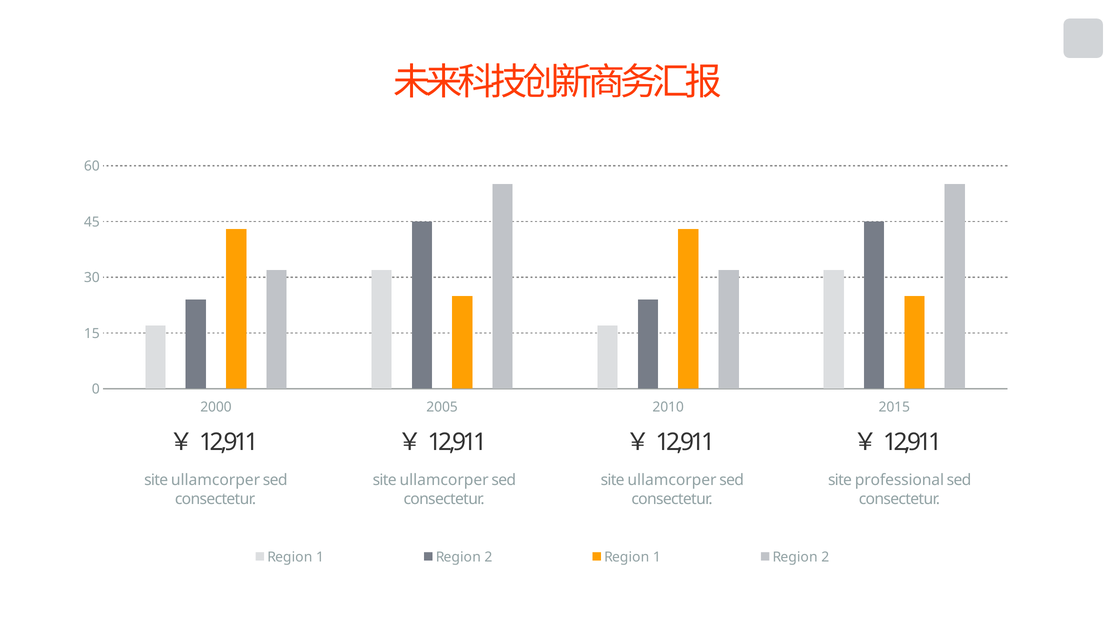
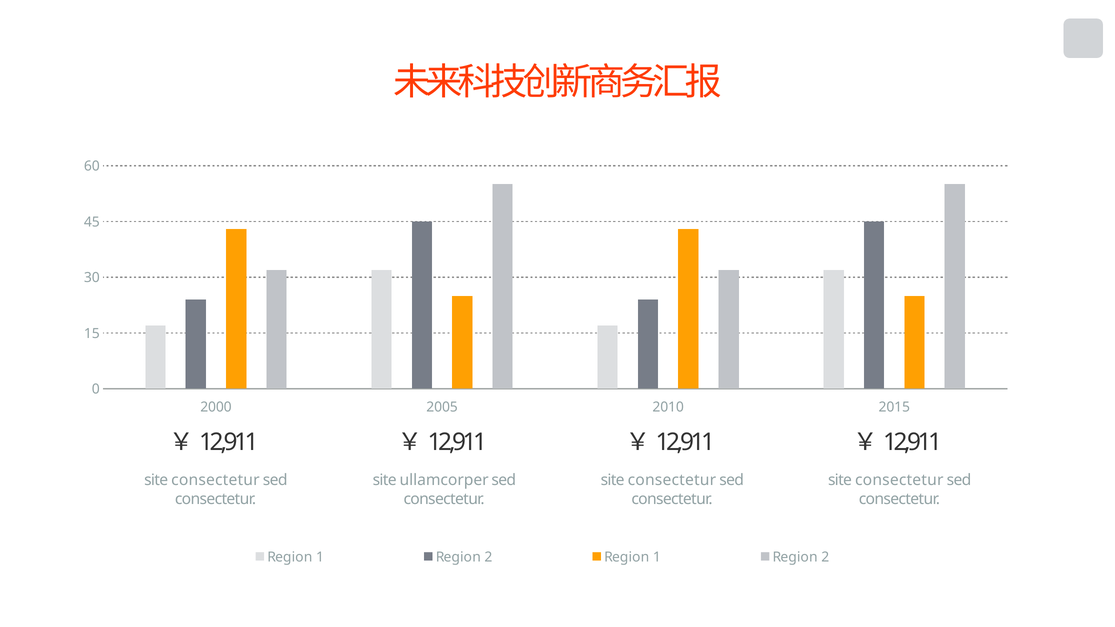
ullamcorper: ullamcorper -> consectetur (215, 480)
ullamcorper: ullamcorper -> consectetur (672, 480)
professional: professional -> consectetur (899, 480)
